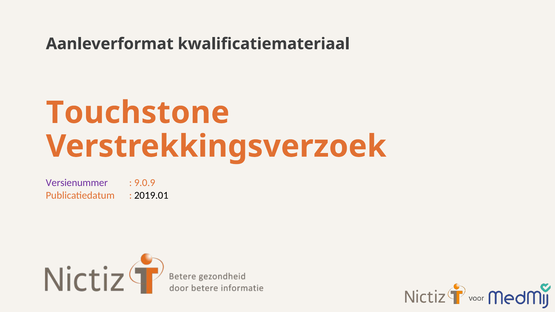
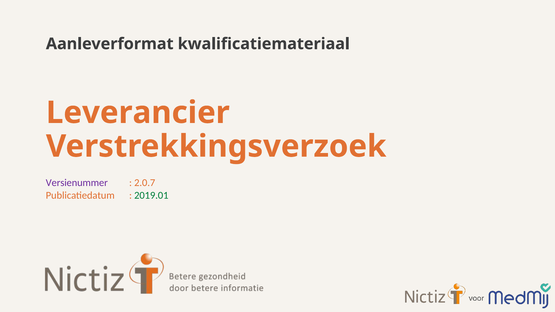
Touchstone: Touchstone -> Leverancier (138, 113)
9.0.9: 9.0.9 -> 2.0.7 (145, 183)
2019.01 colour: black -> green (151, 196)
